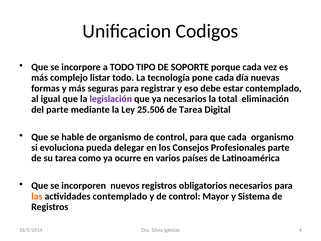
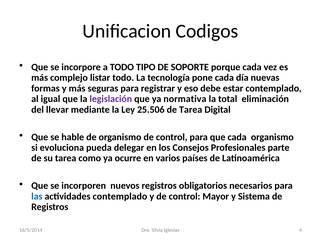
ya necesarios: necesarios -> normativa (185, 99)
del parte: parte -> llevar (57, 109)
las colour: orange -> blue (37, 196)
